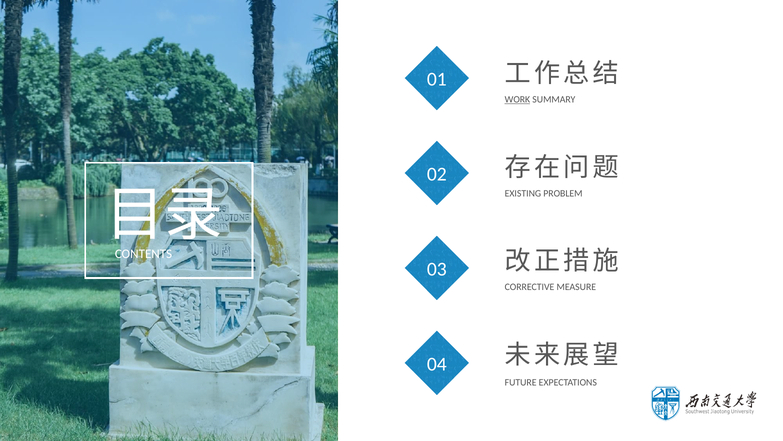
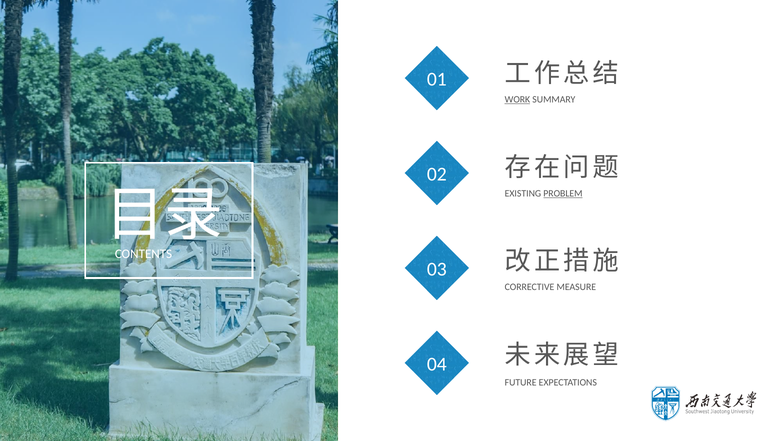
PROBLEM underline: none -> present (563, 193)
